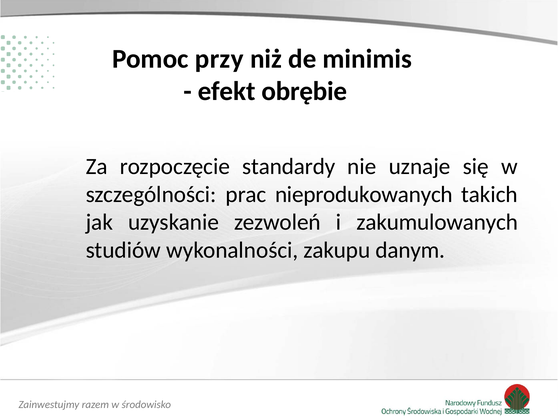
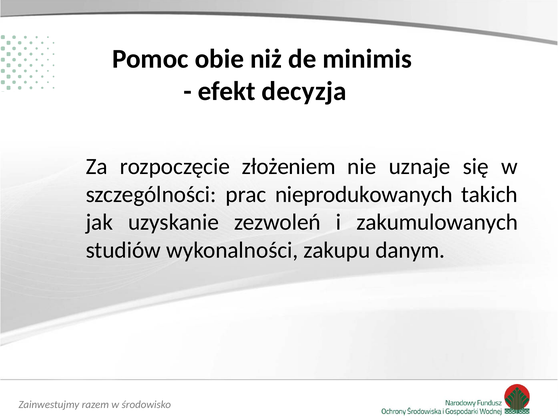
przy: przy -> obie (219, 59)
obrębie: obrębie -> decyzja (304, 91)
standardy: standardy -> złożeniem (289, 167)
